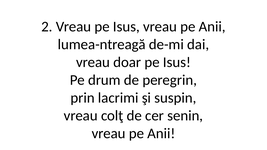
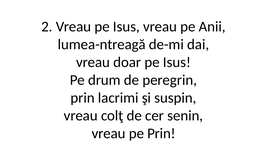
Anii: Anii -> Prin (161, 134)
